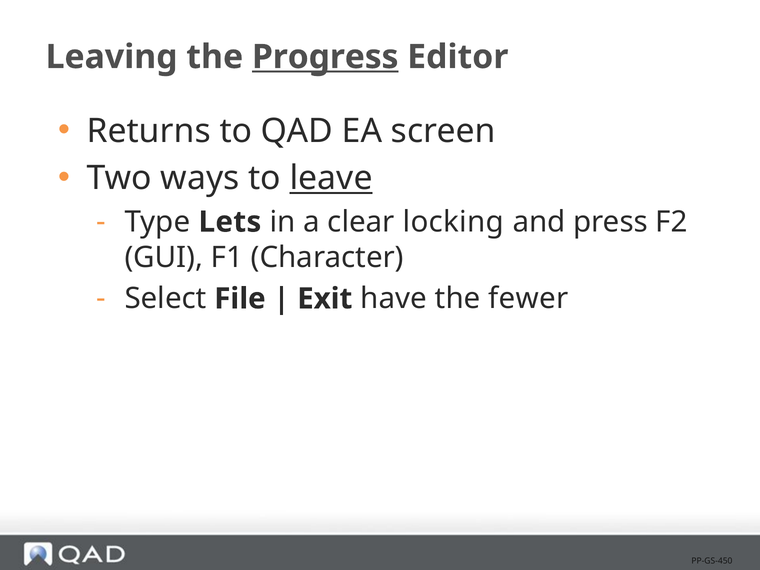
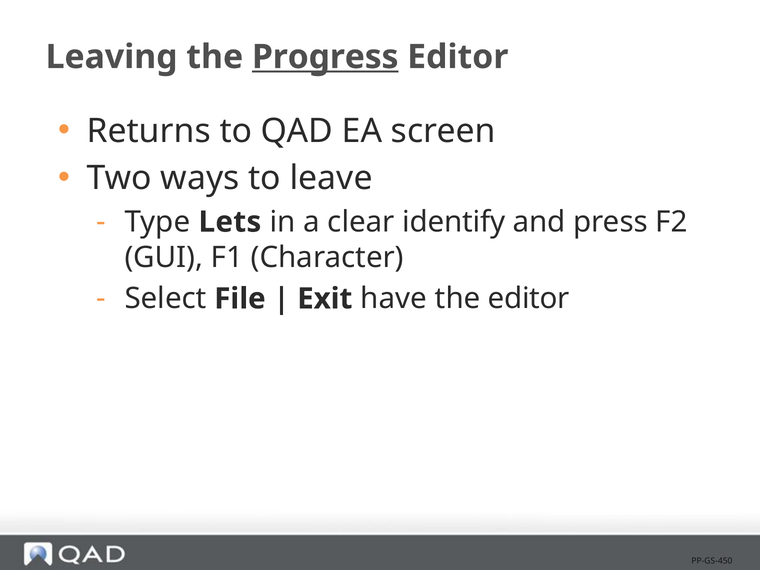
leave underline: present -> none (331, 178)
locking: locking -> identify (454, 222)
the fewer: fewer -> editor (529, 299)
